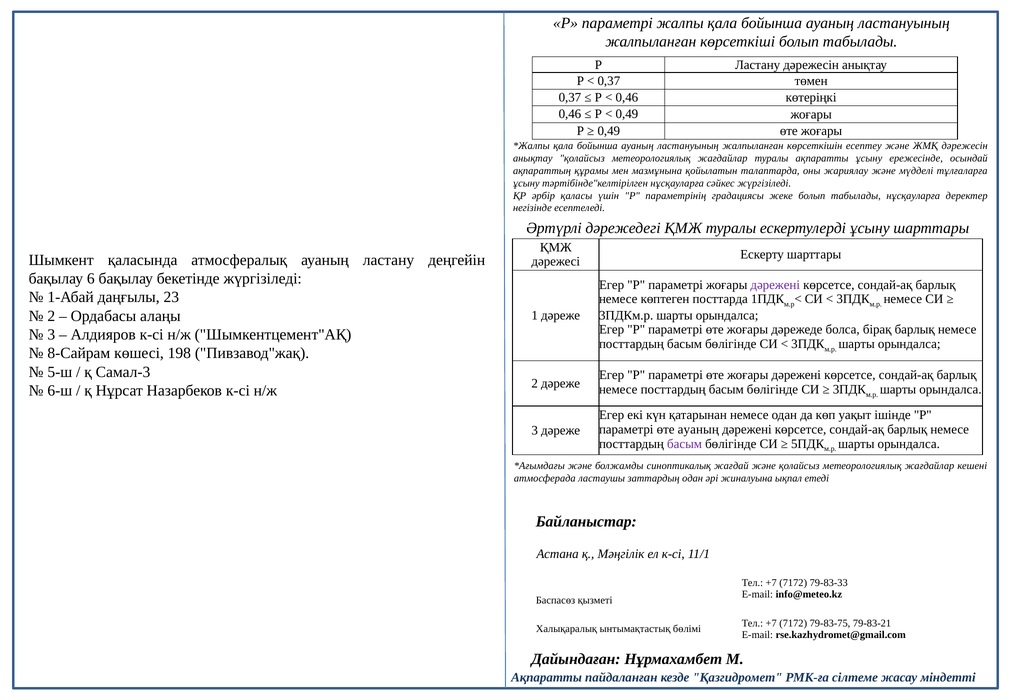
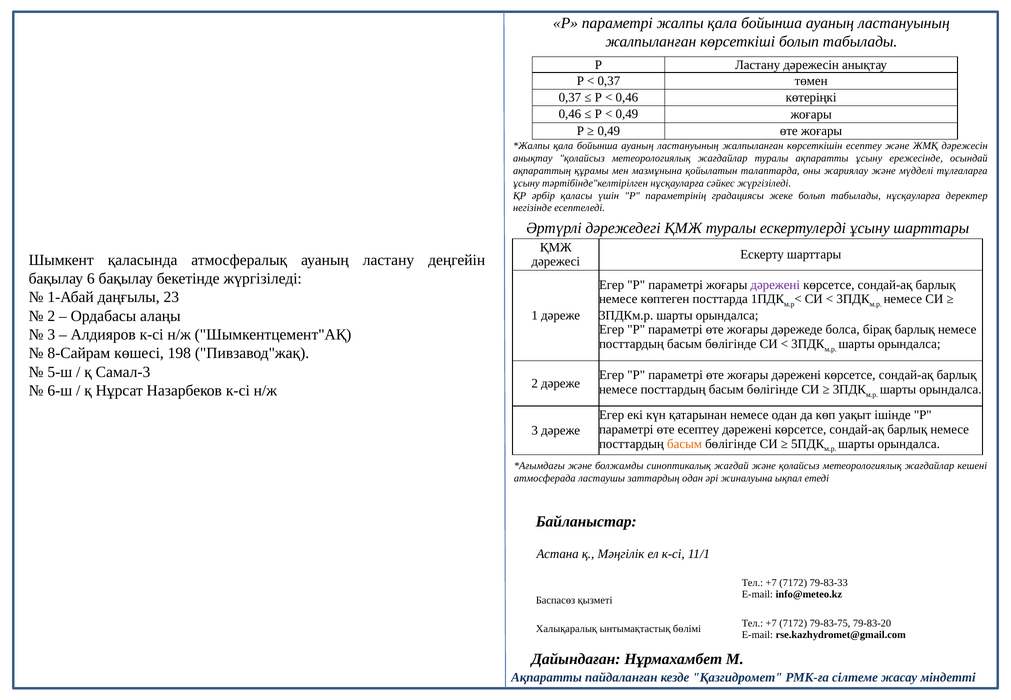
өте ауаның: ауаның -> есептеу (698, 429)
басым colour: purple -> orange (685, 444)
79-83-21: 79-83-21 -> 79-83-20 (872, 623)
